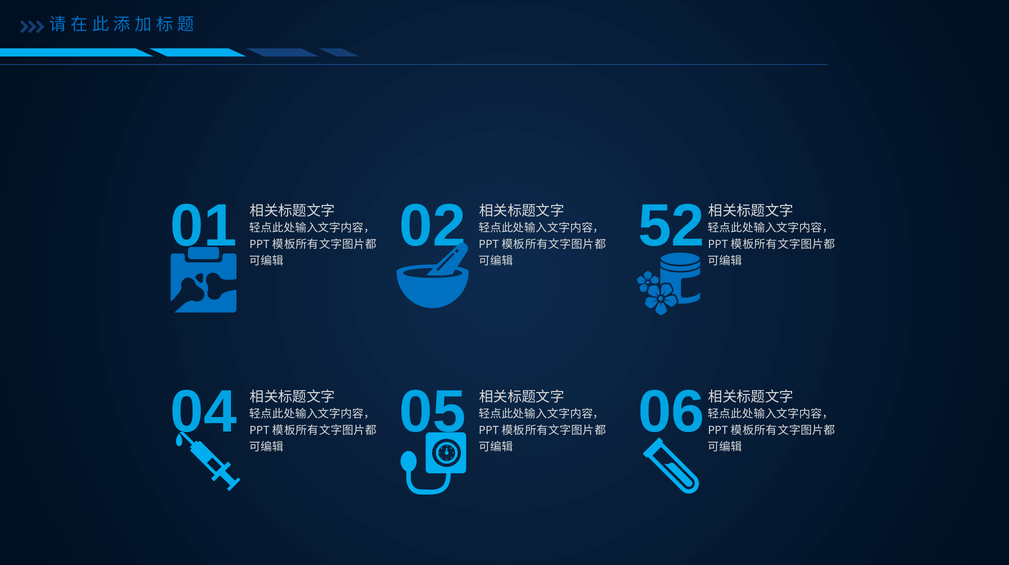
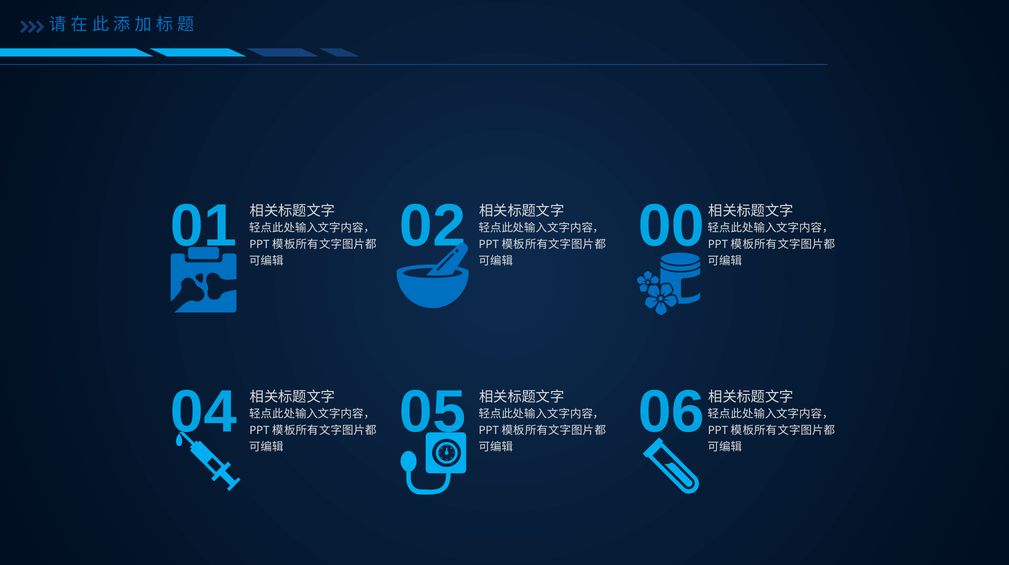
52: 52 -> 00 (671, 226)
